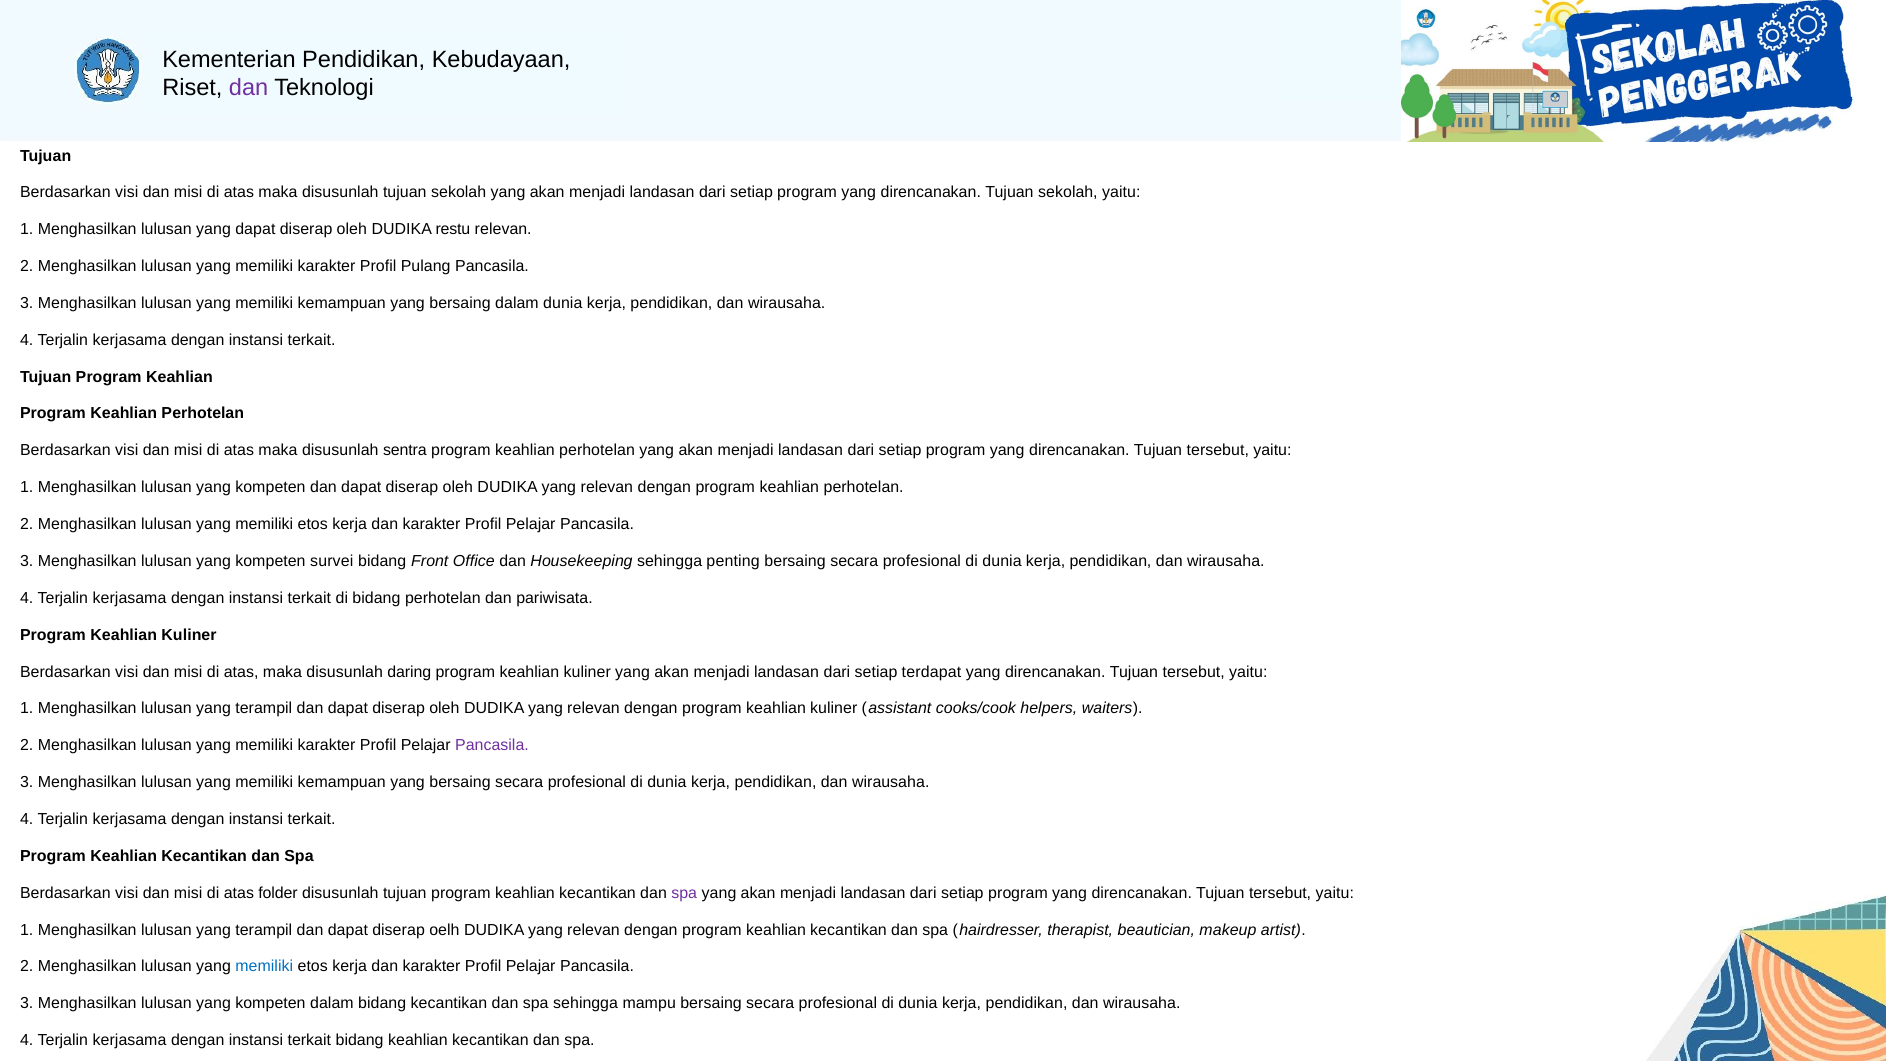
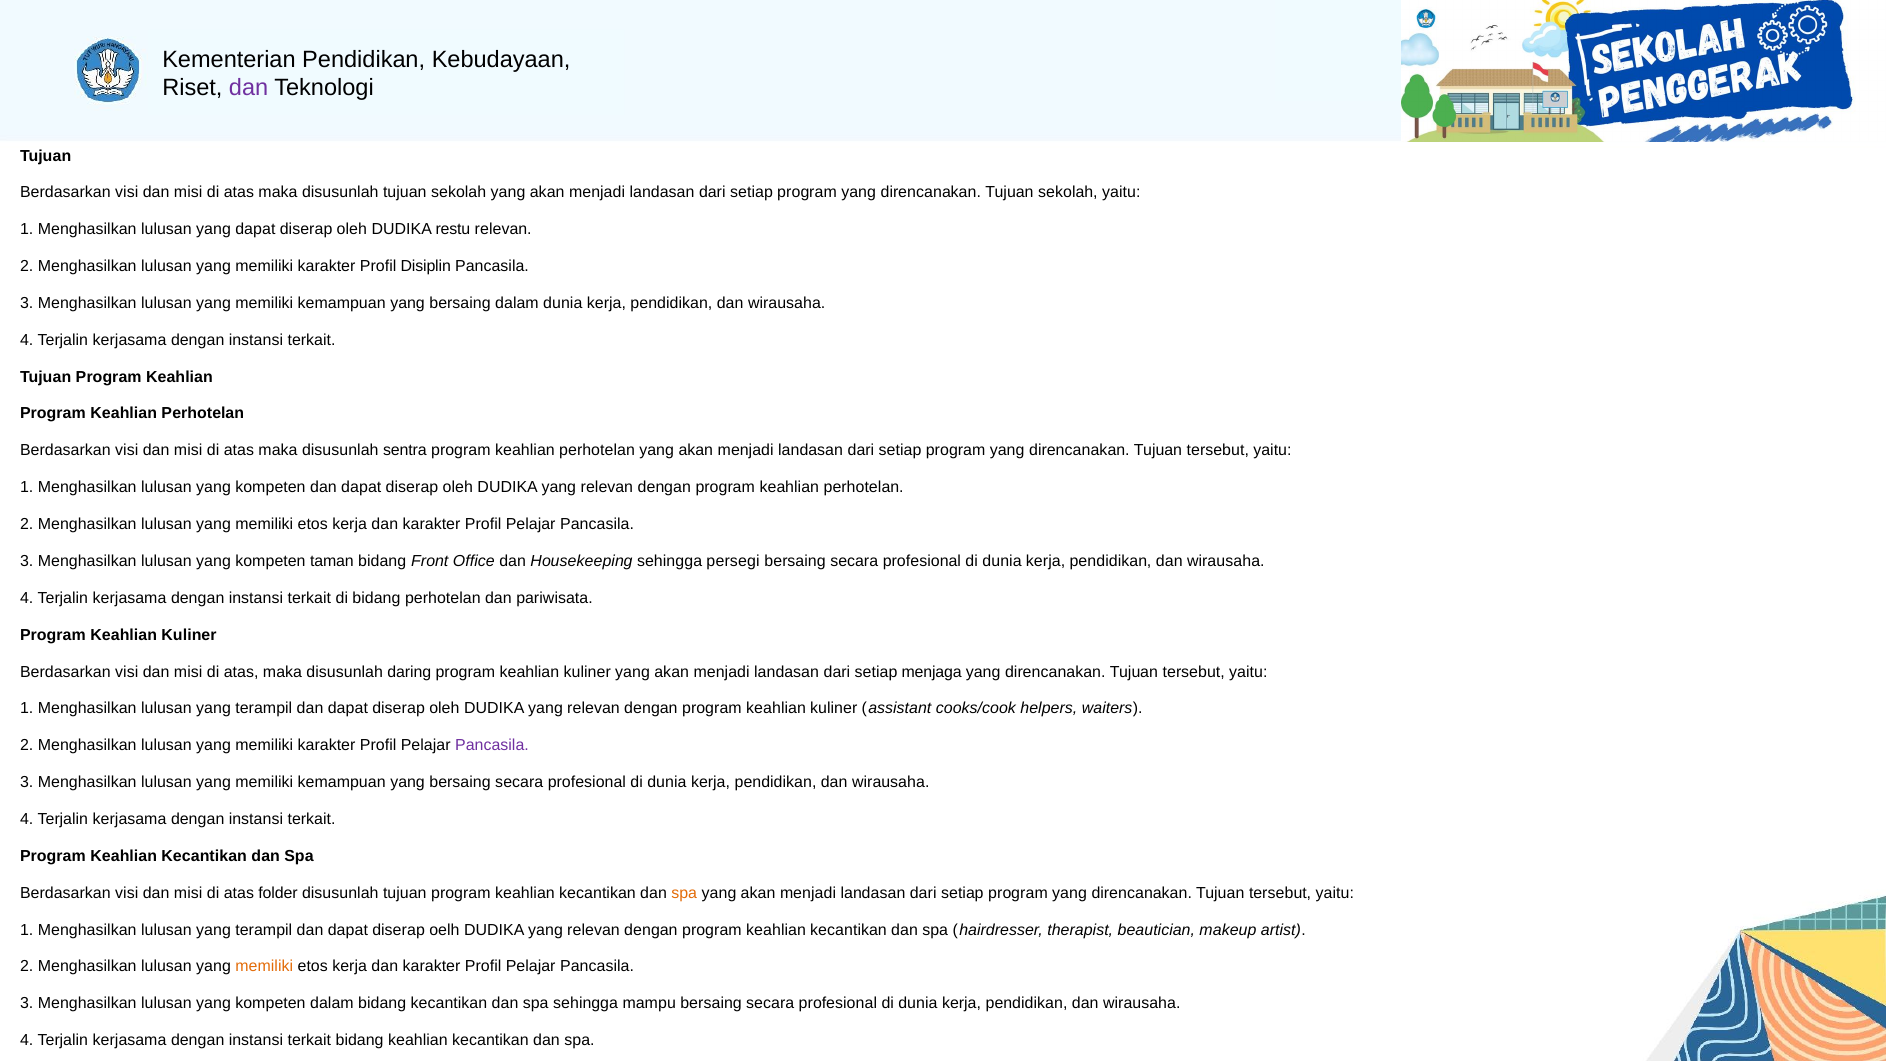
Pulang: Pulang -> Disiplin (426, 266)
survei: survei -> taman (332, 561)
penting: penting -> persegi (733, 561)
terdapat: terdapat -> menjaga (932, 672)
spa colour: purple -> orange (684, 893)
memiliki colour: blue -> orange (264, 967)
